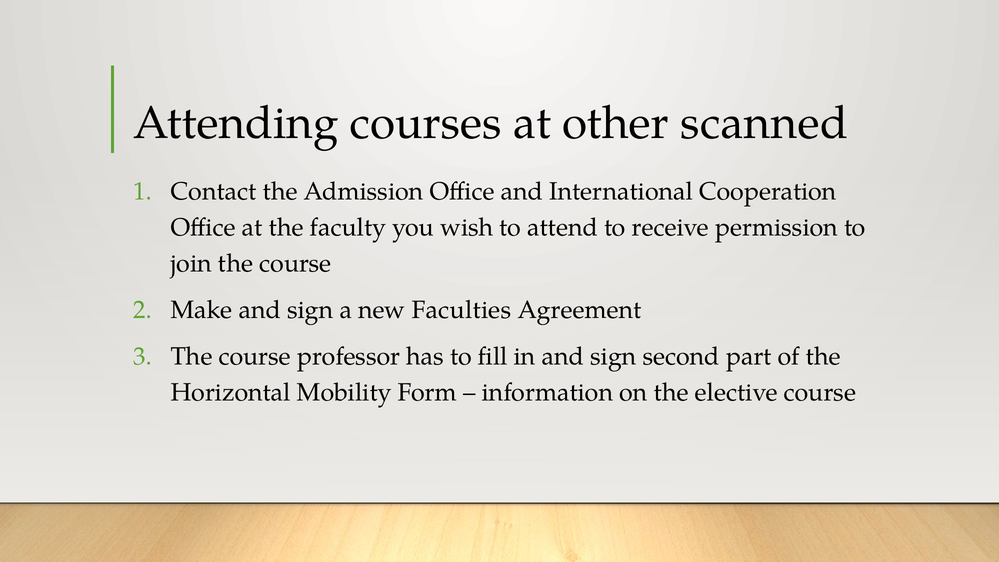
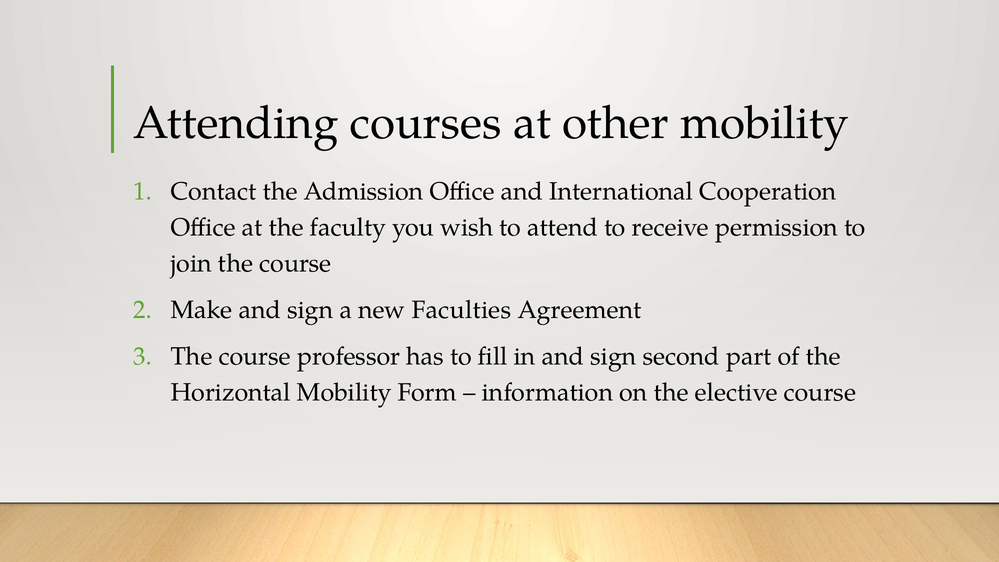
other scanned: scanned -> mobility (765, 123)
